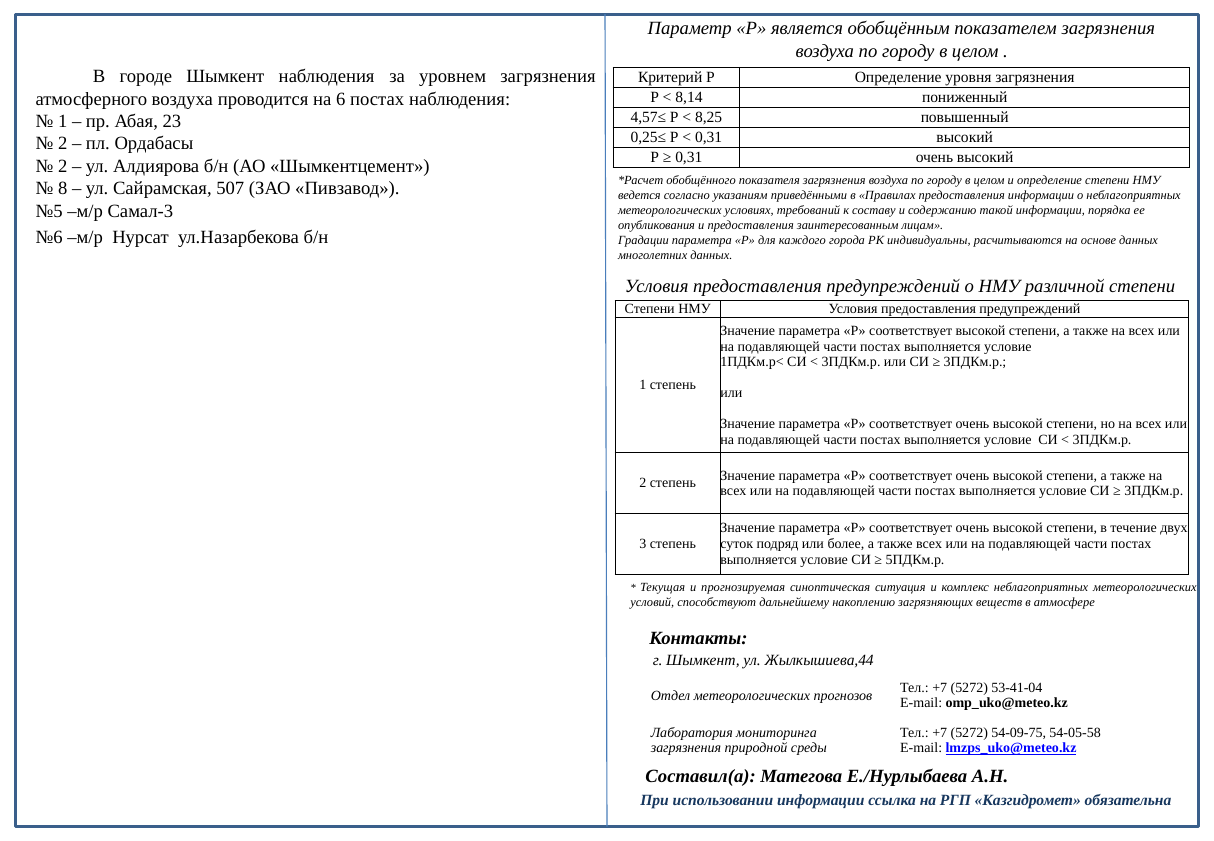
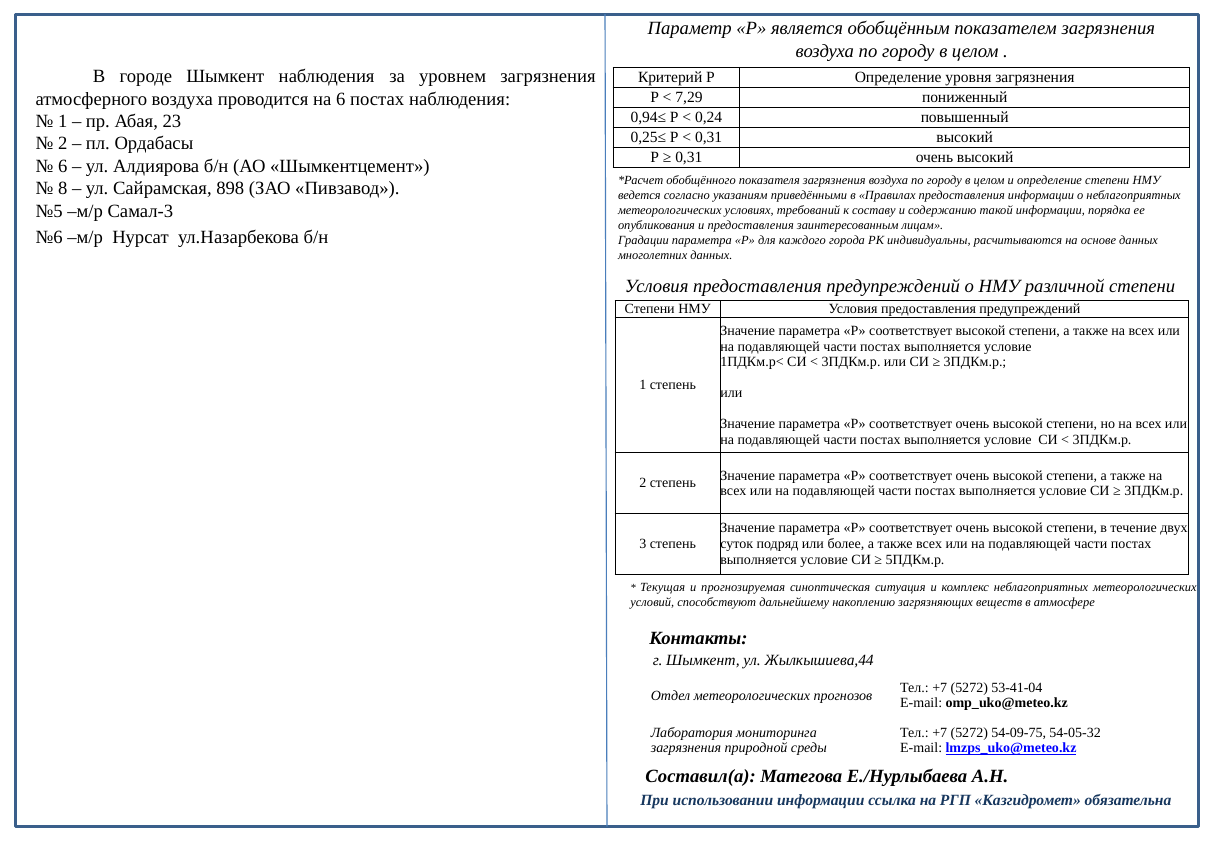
8,14: 8,14 -> 7,29 (689, 97)
4,57≤: 4,57≤ -> 0,94≤ (648, 117)
8,25: 8,25 -> 0,24 (709, 117)
2: 2 -> 6 (63, 166)
507: 507 -> 898 (230, 188)
54-05-58: 54-05-58 -> 54-05-32 (1075, 732)
